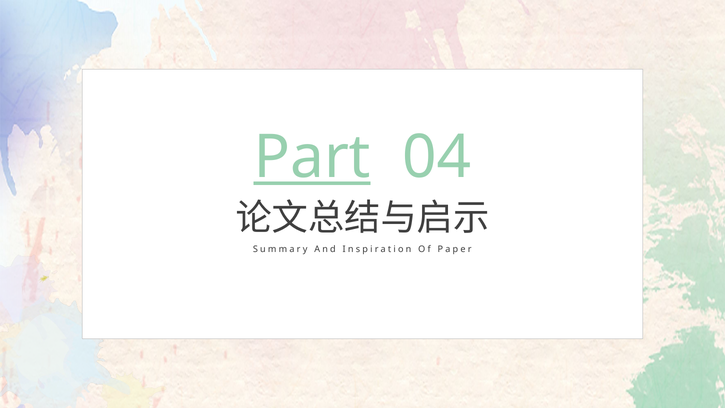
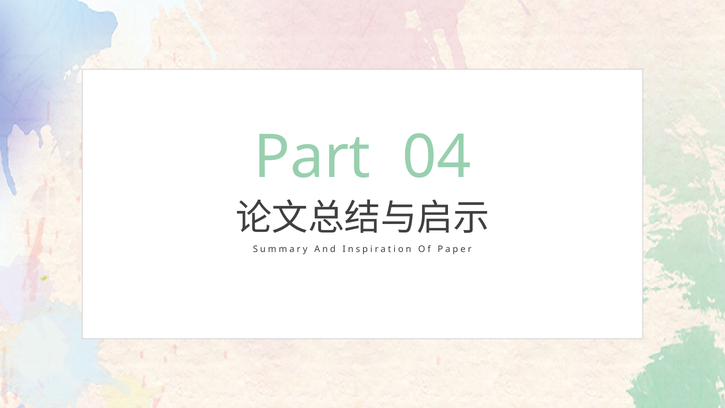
Part underline: present -> none (312, 157)
